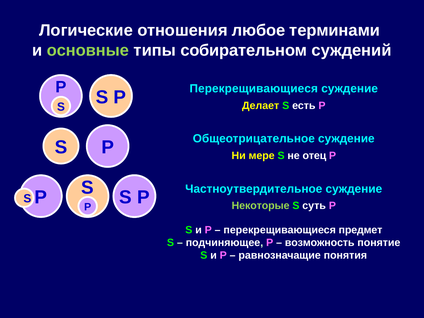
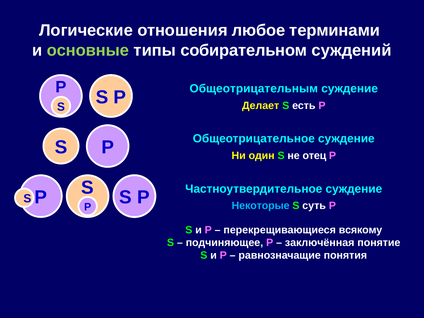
Перекрещивающиеся: Перекрещивающиеся -> Общеотрицательным (254, 89)
мере: мере -> один (262, 156)
Некоторые colour: light green -> light blue (261, 206)
предмет: предмет -> всякому (361, 230)
возможность: возможность -> заключённая (320, 243)
